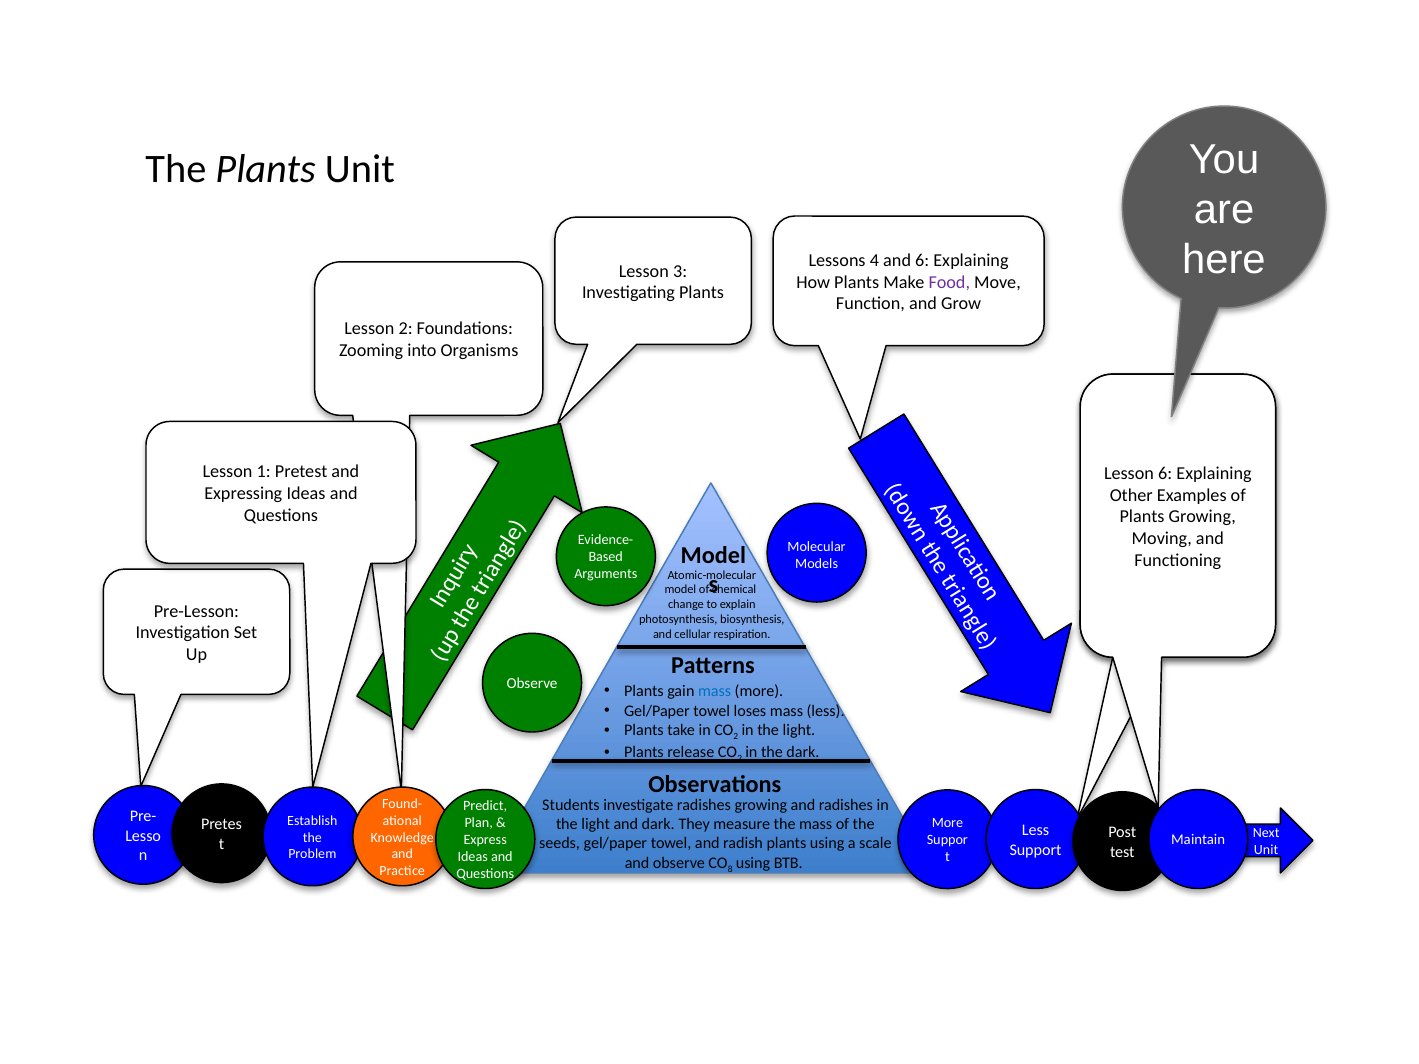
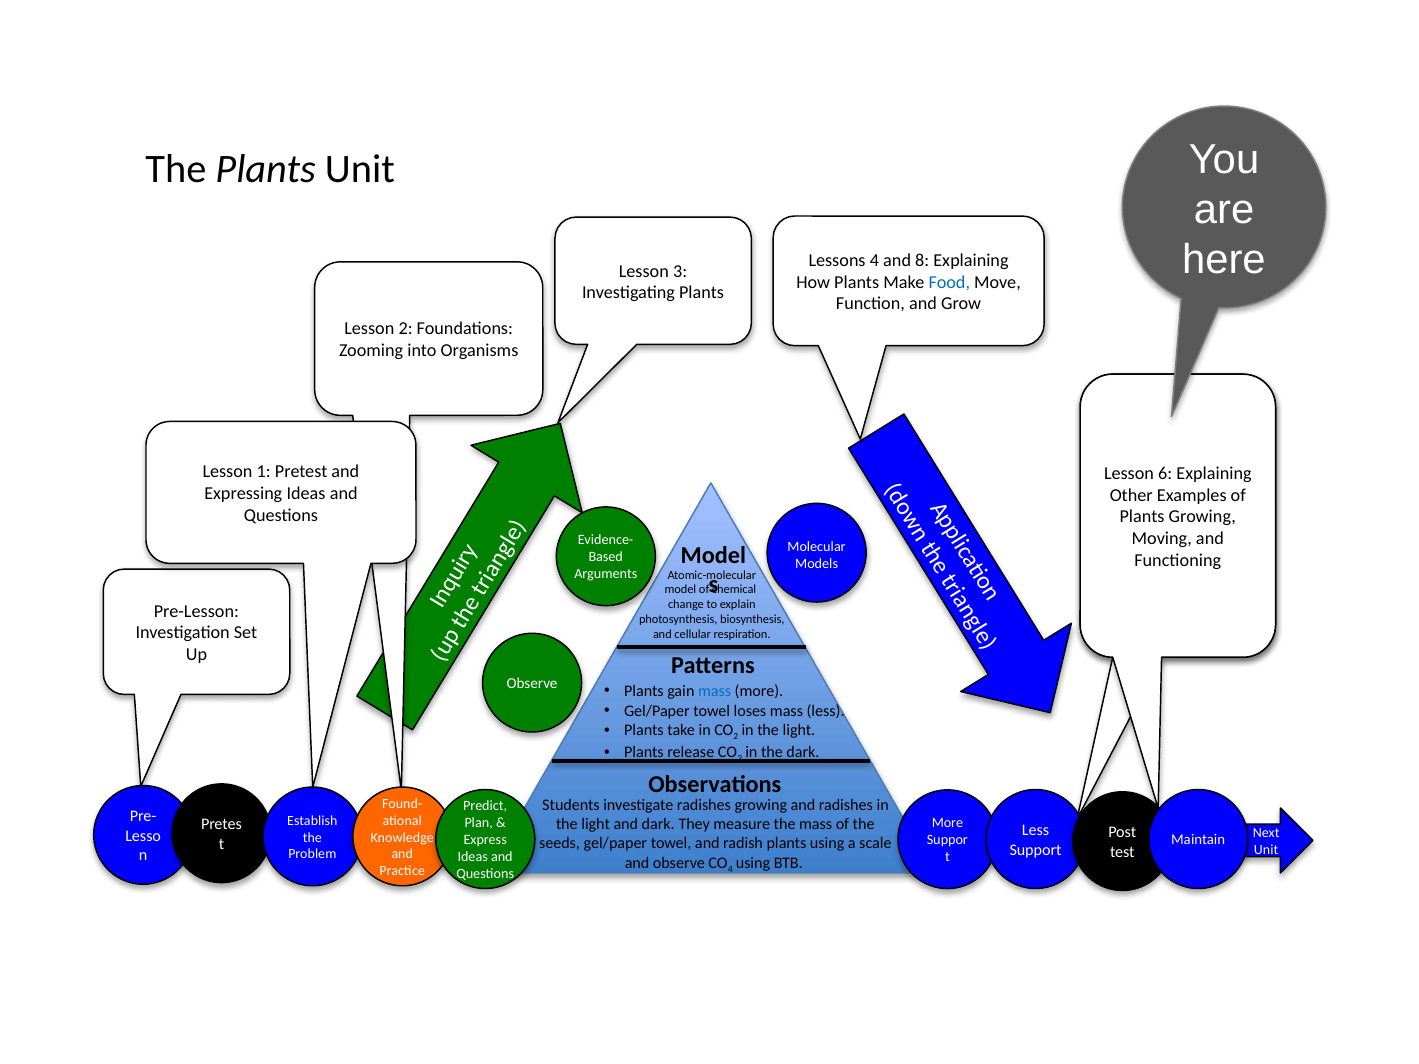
and 6: 6 -> 8 (922, 260)
Food colour: purple -> blue (949, 282)
8: 8 -> 4 (730, 869)
